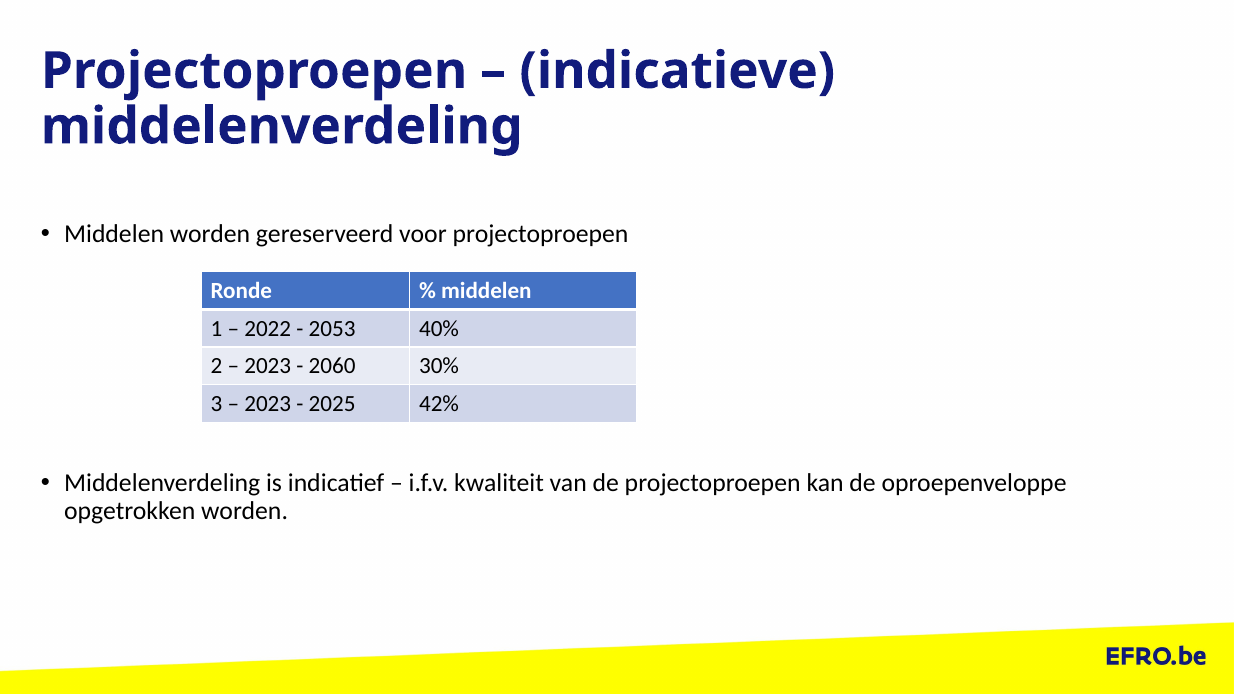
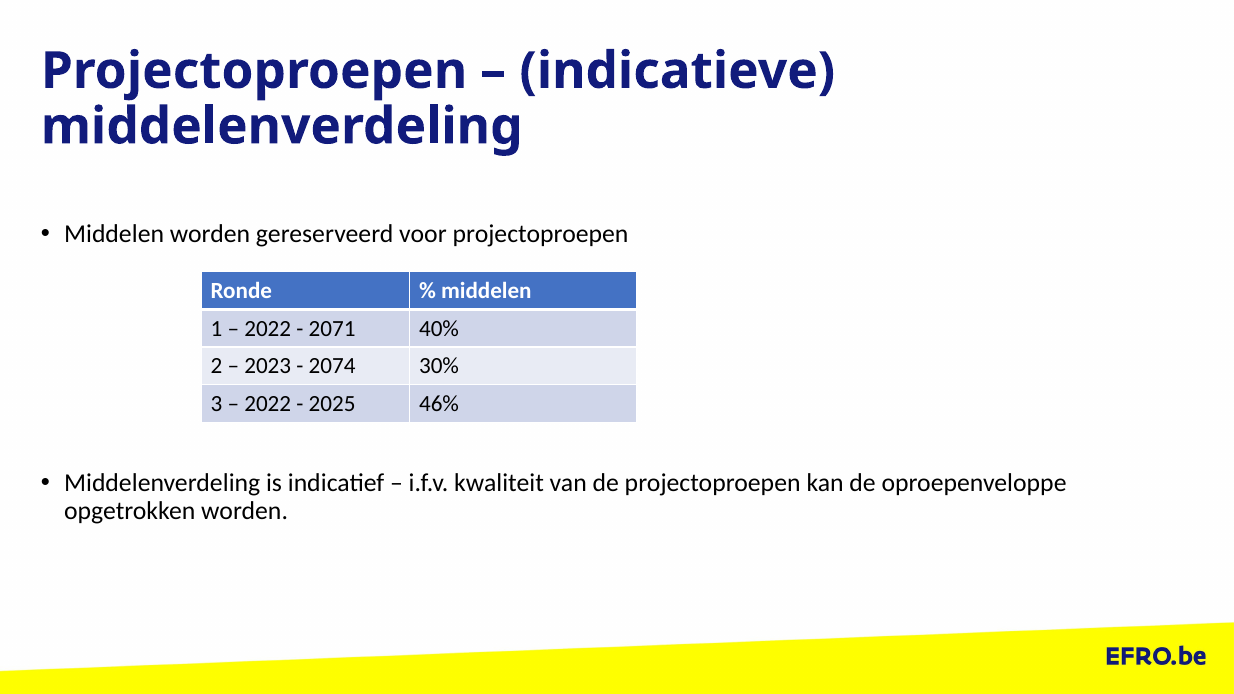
2053: 2053 -> 2071 (332, 329)
2060: 2060 -> 2074 (332, 366)
2023: 2023 -> 2022 (268, 404)
42%: 42% -> 46% (439, 404)
